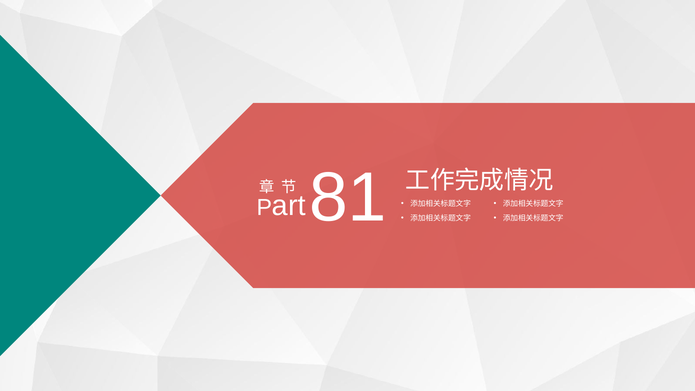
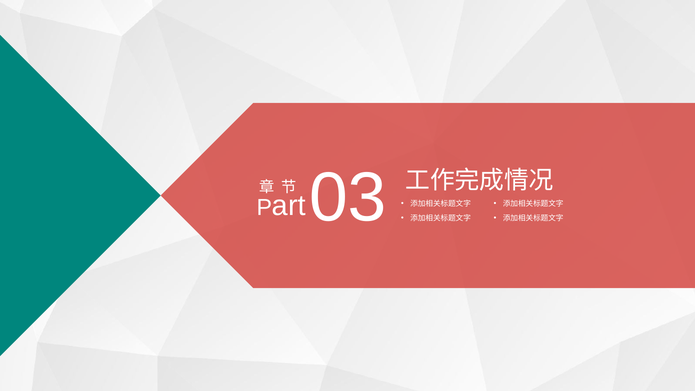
81: 81 -> 03 (348, 198)
